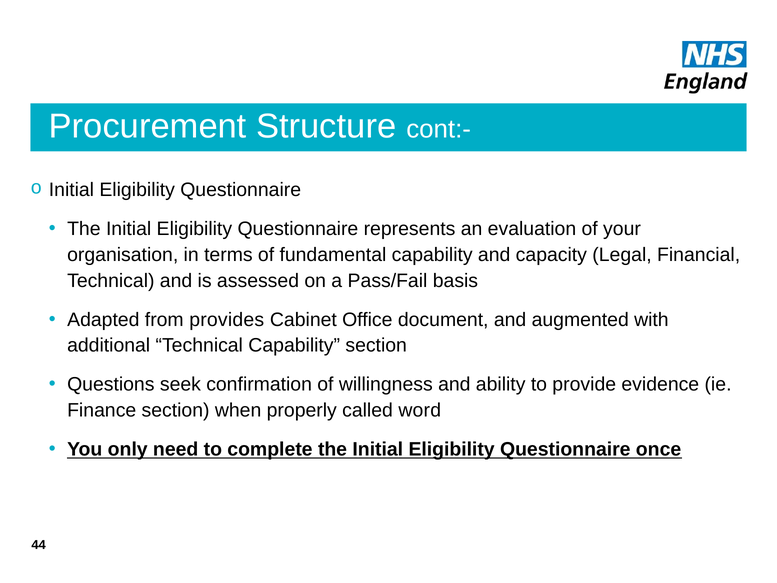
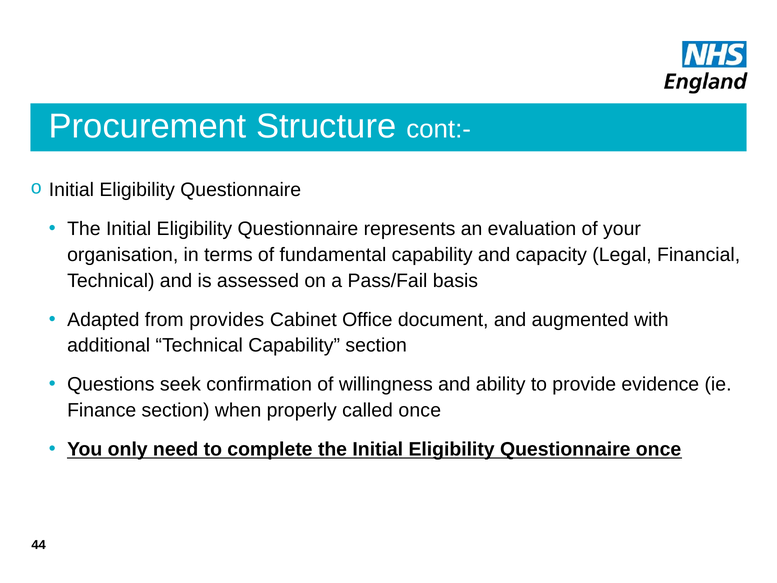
called word: word -> once (420, 410)
